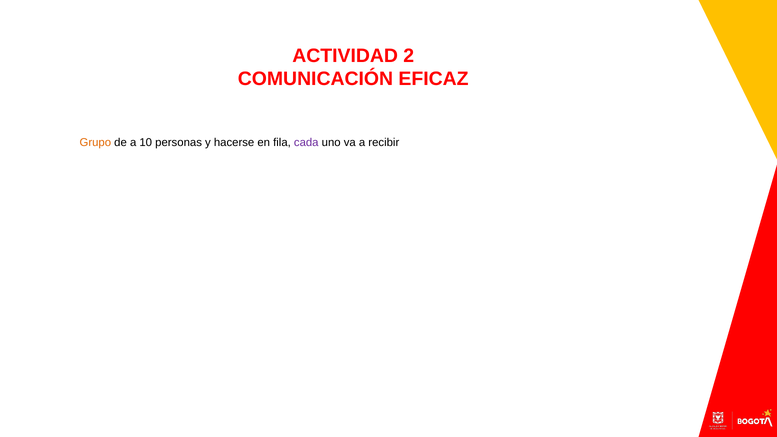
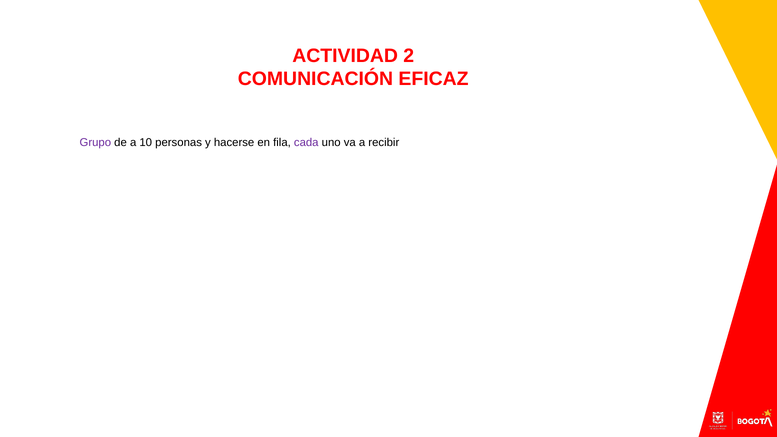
Grupo colour: orange -> purple (95, 143)
